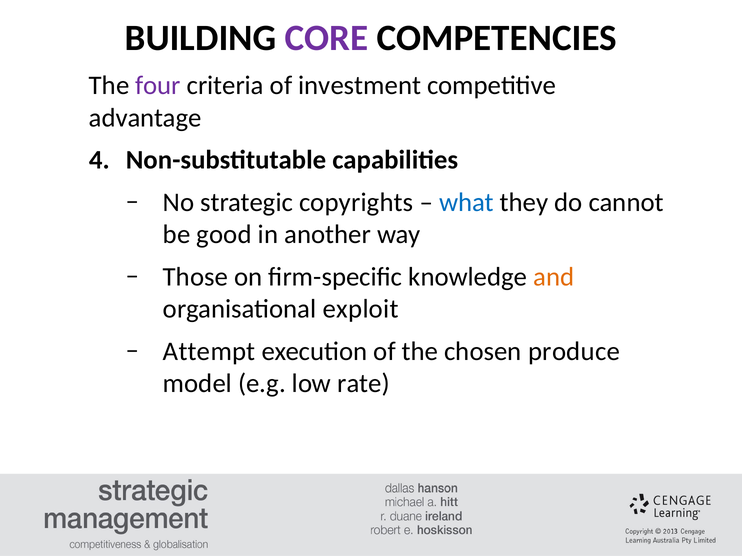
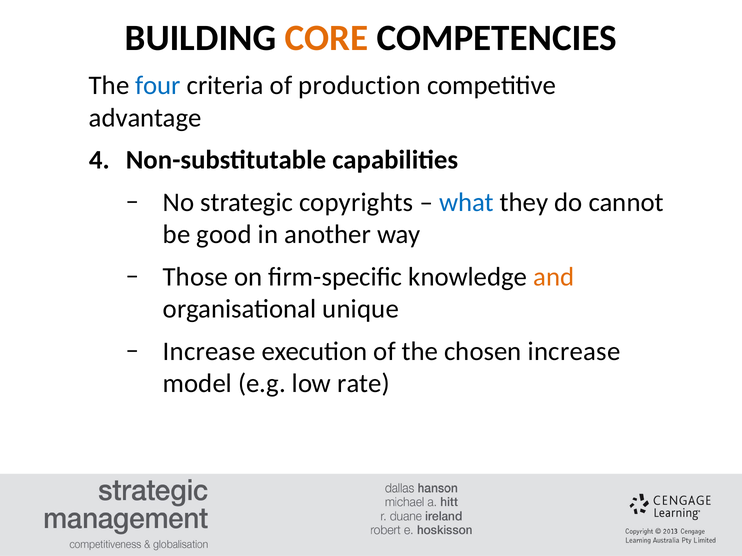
CORE colour: purple -> orange (327, 38)
four colour: purple -> blue (158, 86)
investment: investment -> production (360, 86)
exploit: exploit -> unique (361, 309)
Attempt: Attempt -> Increase (209, 352)
chosen produce: produce -> increase (574, 352)
